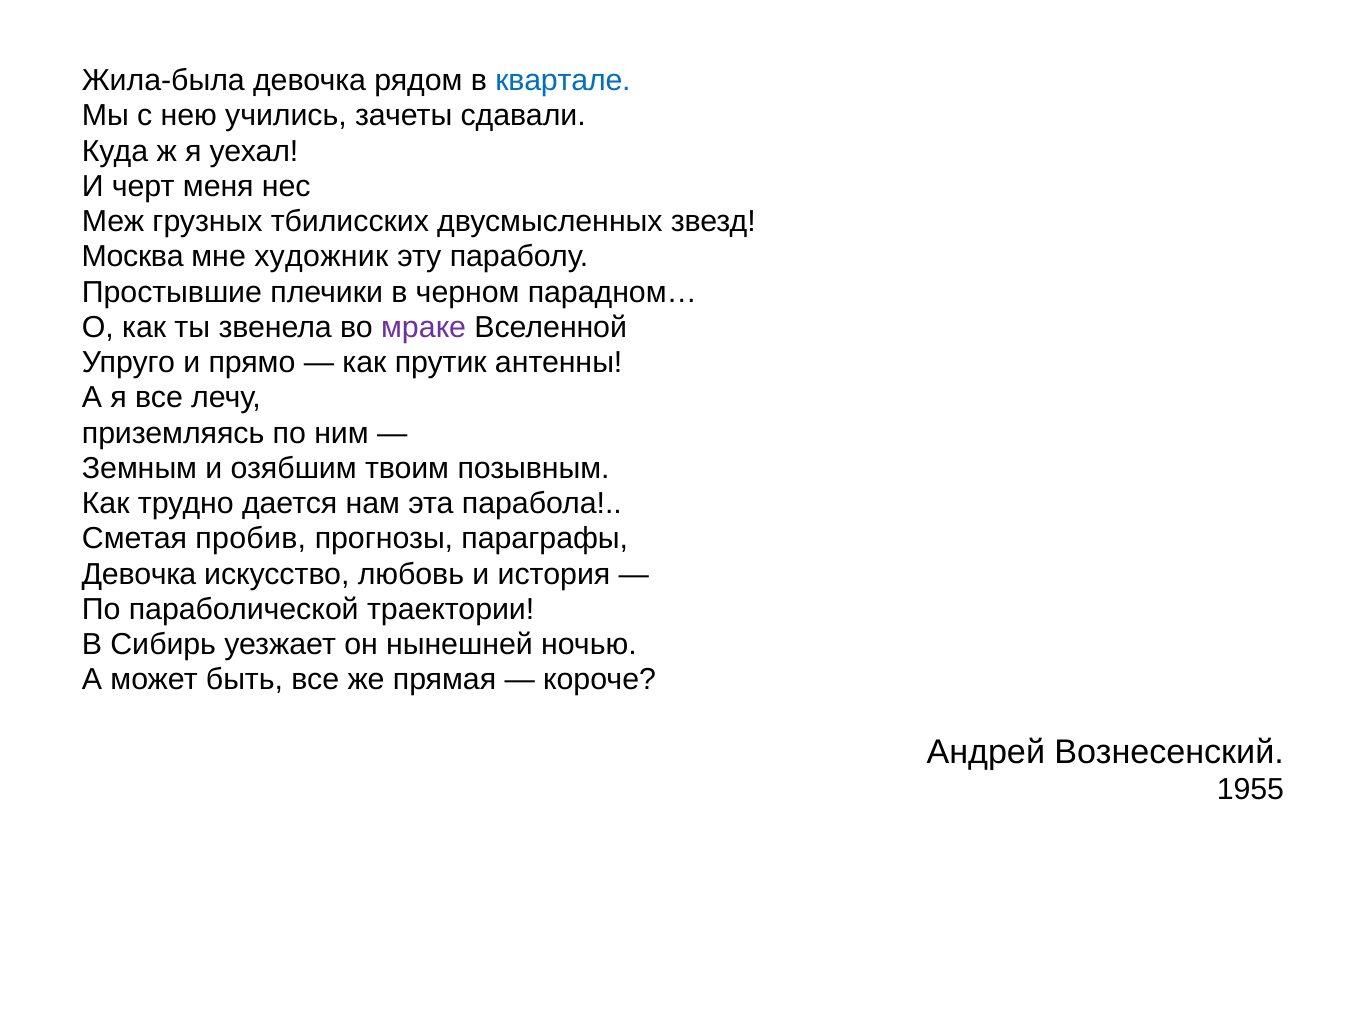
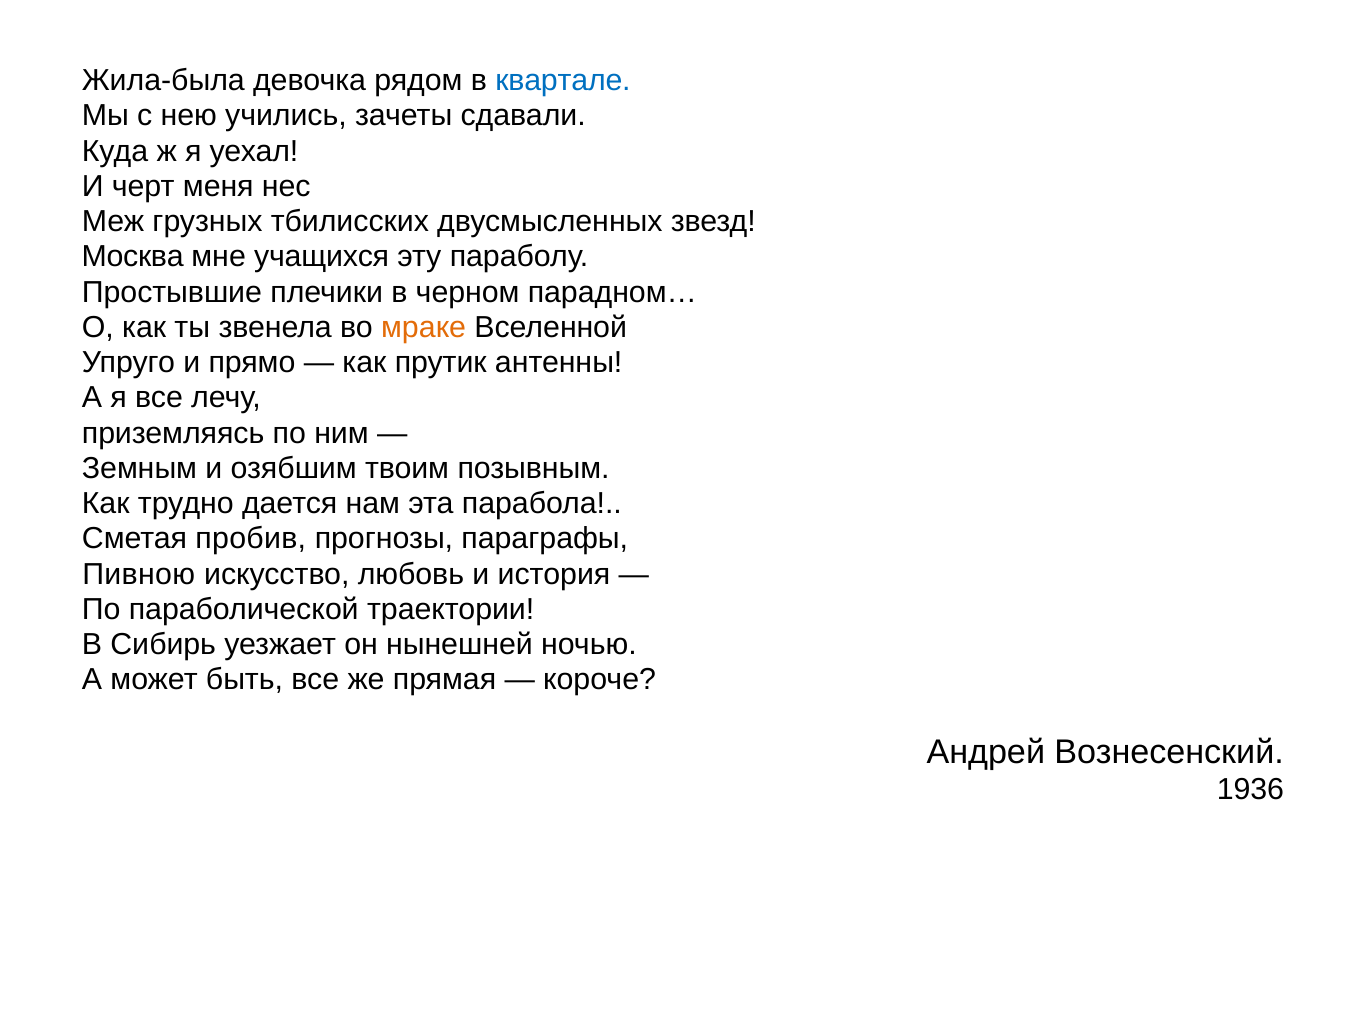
художник: художник -> учащихся (322, 257)
мраке colour: purple -> orange (424, 327)
Девочка: Девочка -> Пивною (139, 574)
1955: 1955 -> 1936 (1250, 789)
